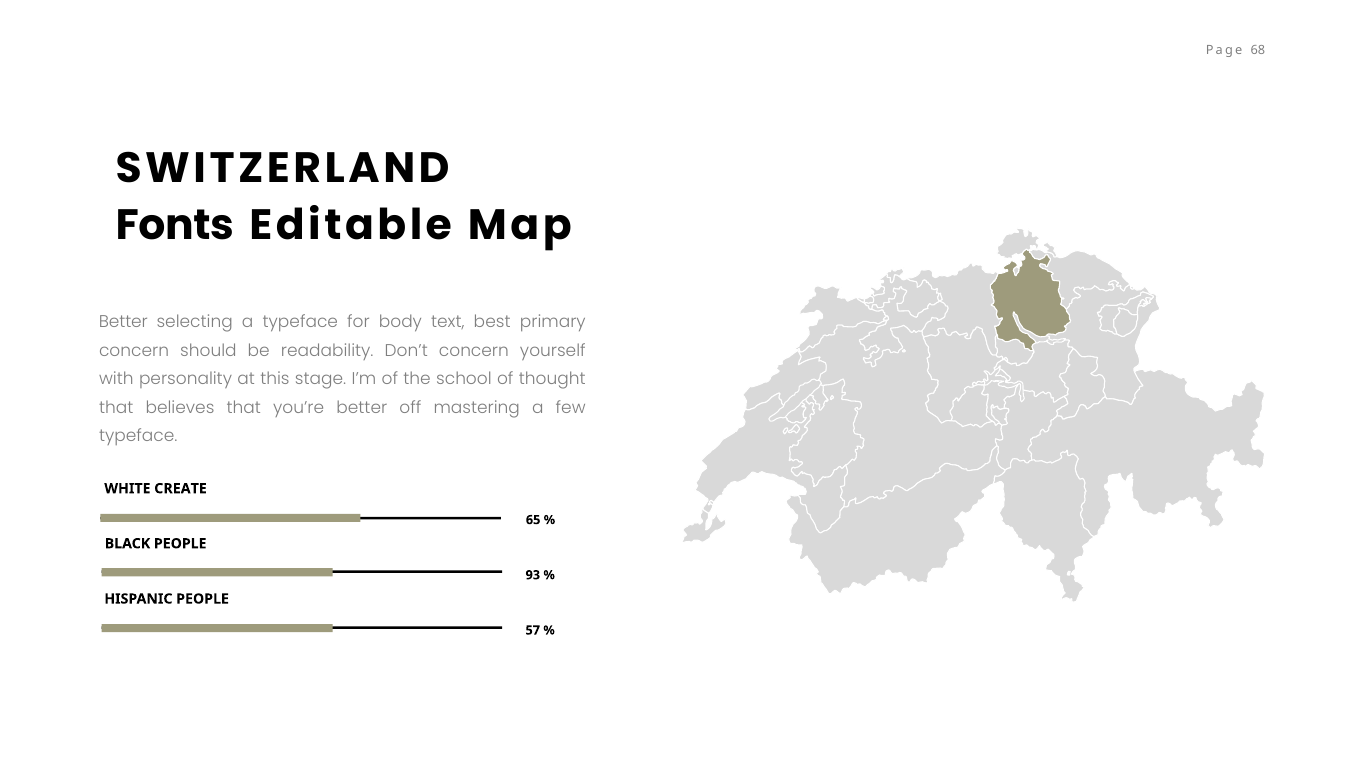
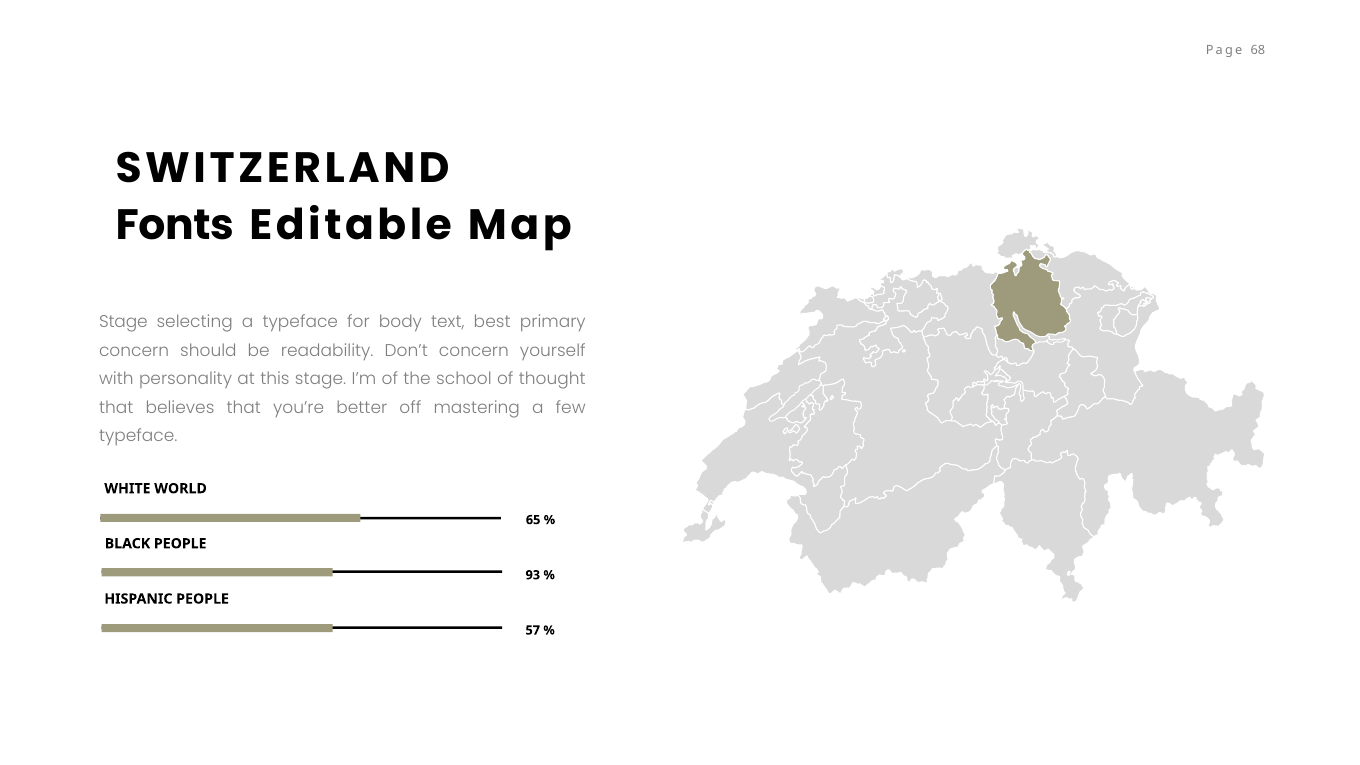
Better: Better -> Stage (123, 322)
CREATE: CREATE -> WORLD (181, 489)
